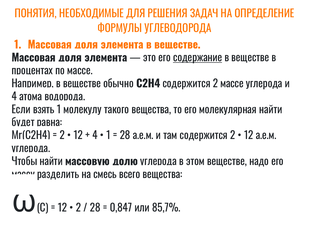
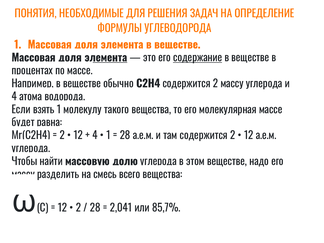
элемента underline: none -> present (106, 58)
2 массе: массе -> массу (232, 84)
молекулярная найти: найти -> массе (271, 110)
0,847: 0,847 -> 2,041 (121, 208)
